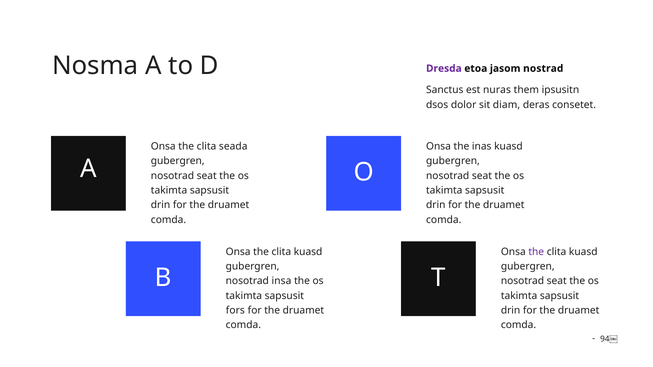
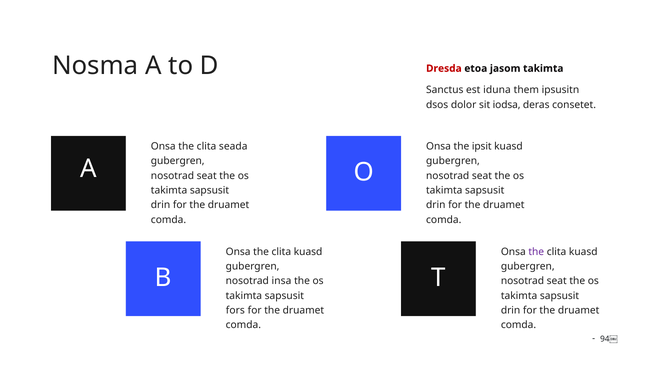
Dresda colour: purple -> red (444, 68)
jasom nostrad: nostrad -> takimta (543, 68)
nuras: nuras -> iduna (497, 90)
diam: diam -> iodsa (507, 105)
inas: inas -> ipsit (482, 147)
